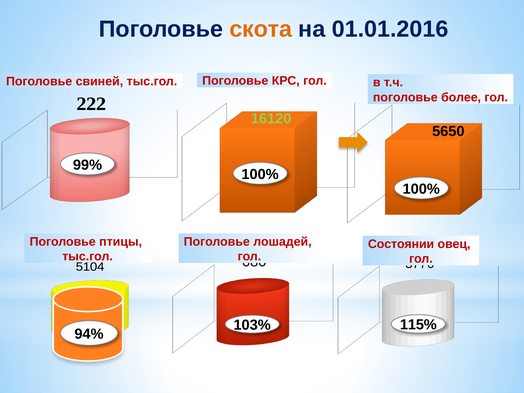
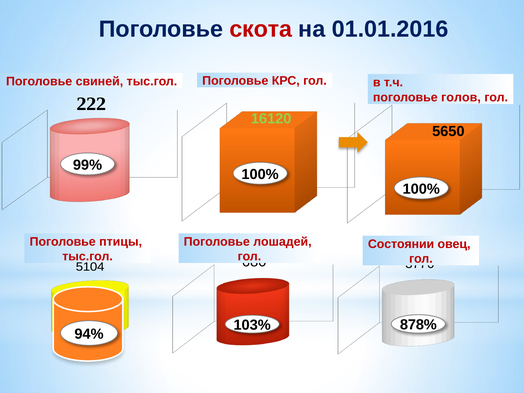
скота colour: orange -> red (261, 29)
более: более -> голов (461, 97)
115%: 115% -> 878% (418, 325)
